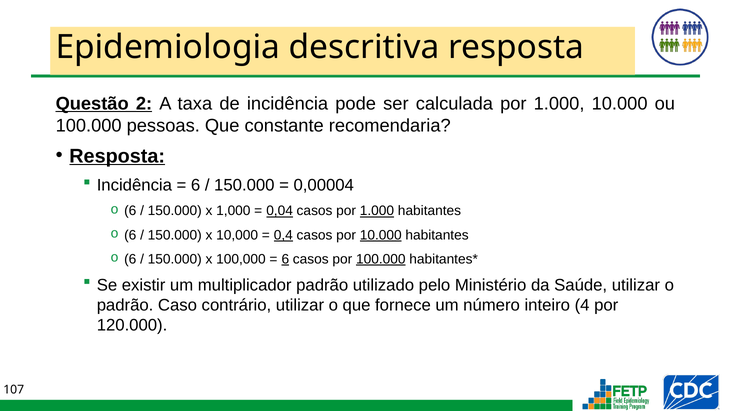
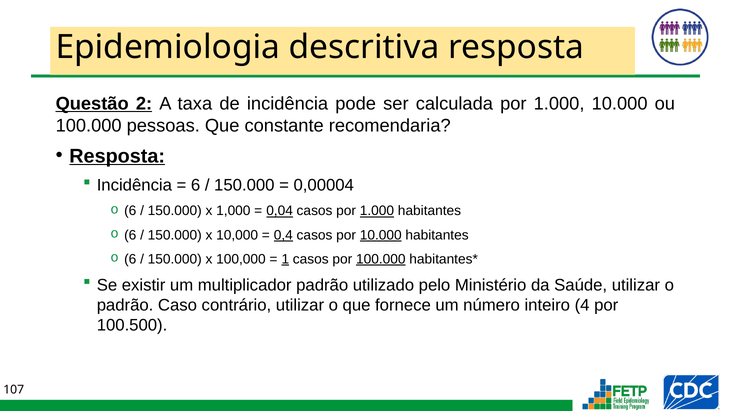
6: 6 -> 1 (285, 259)
120.000: 120.000 -> 100.500 (132, 325)
